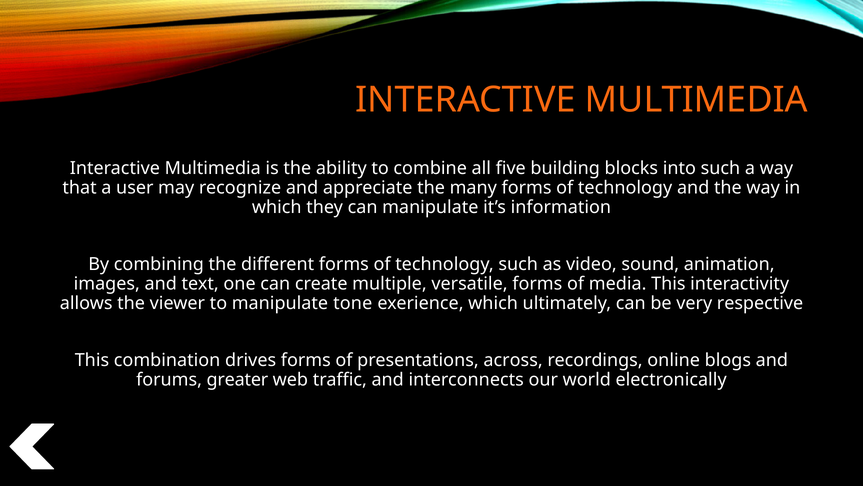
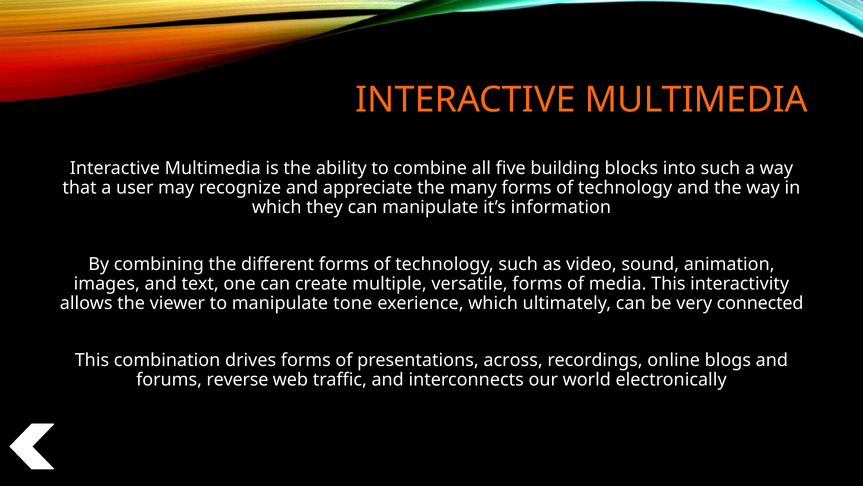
respective: respective -> connected (760, 303)
greater: greater -> reverse (237, 379)
